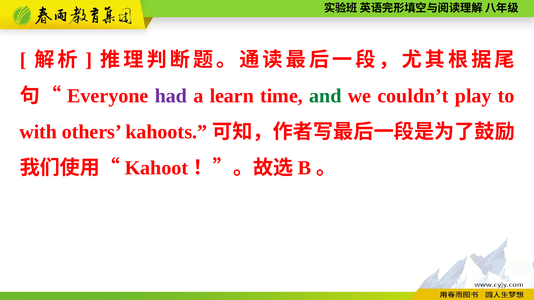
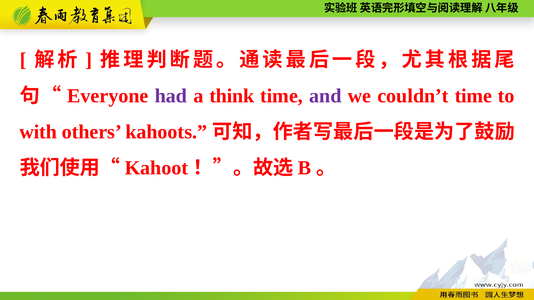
learn: learn -> think (232, 96)
and colour: green -> purple (325, 96)
couldn’t play: play -> time (473, 96)
